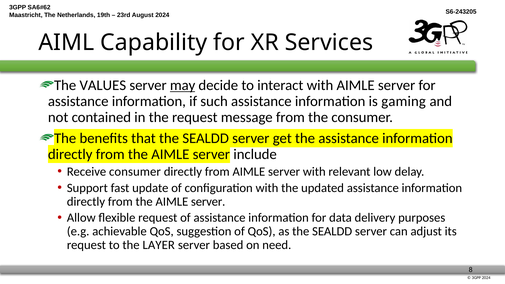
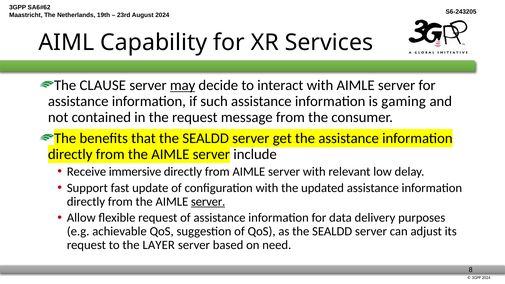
VALUES: VALUES -> CLAUSE (103, 85)
Receive consumer: consumer -> immersive (135, 172)
server underline: none -> present (208, 202)
